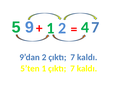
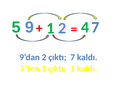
1 çıktı 7: 7 -> 1 (73, 69)
